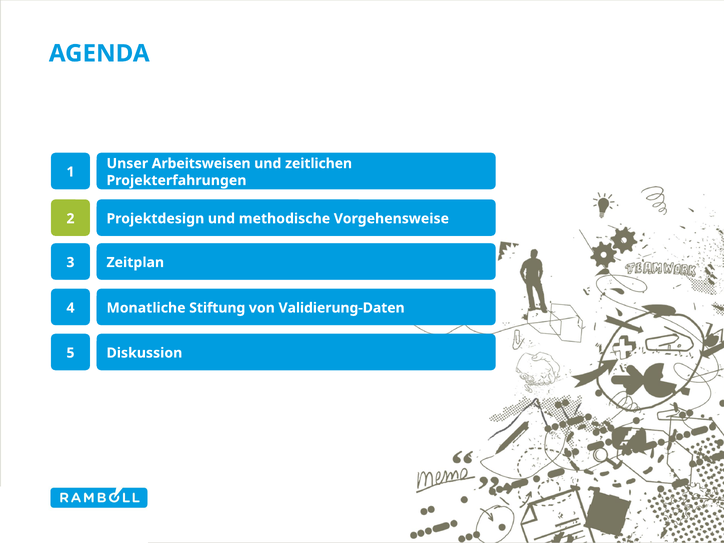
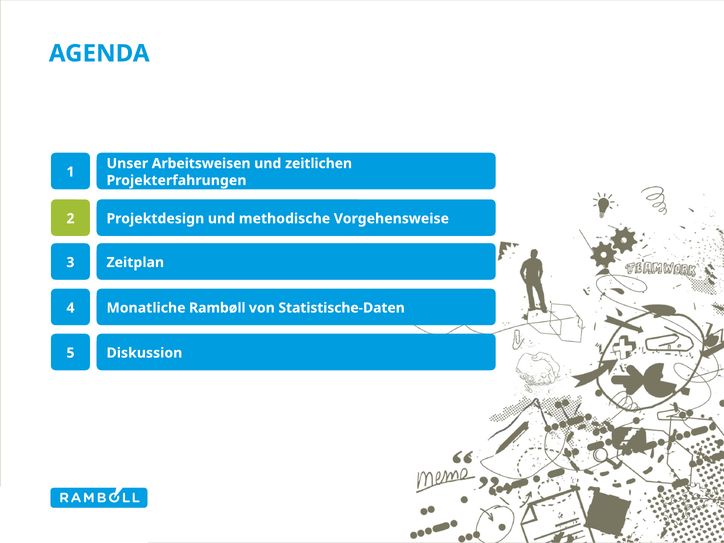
Stiftung: Stiftung -> Rambøll (217, 308)
Validierung-Daten: Validierung-Daten -> Statistische-Daten (342, 308)
